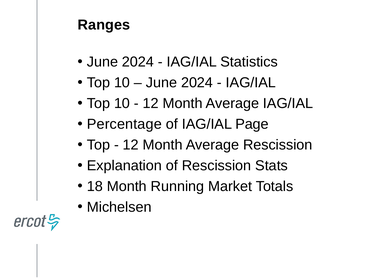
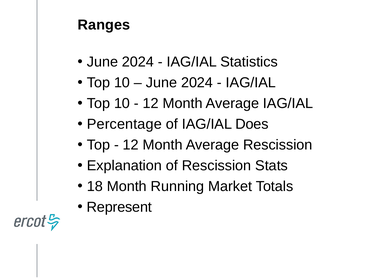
Page: Page -> Does (252, 124)
Michelsen: Michelsen -> Represent (119, 207)
